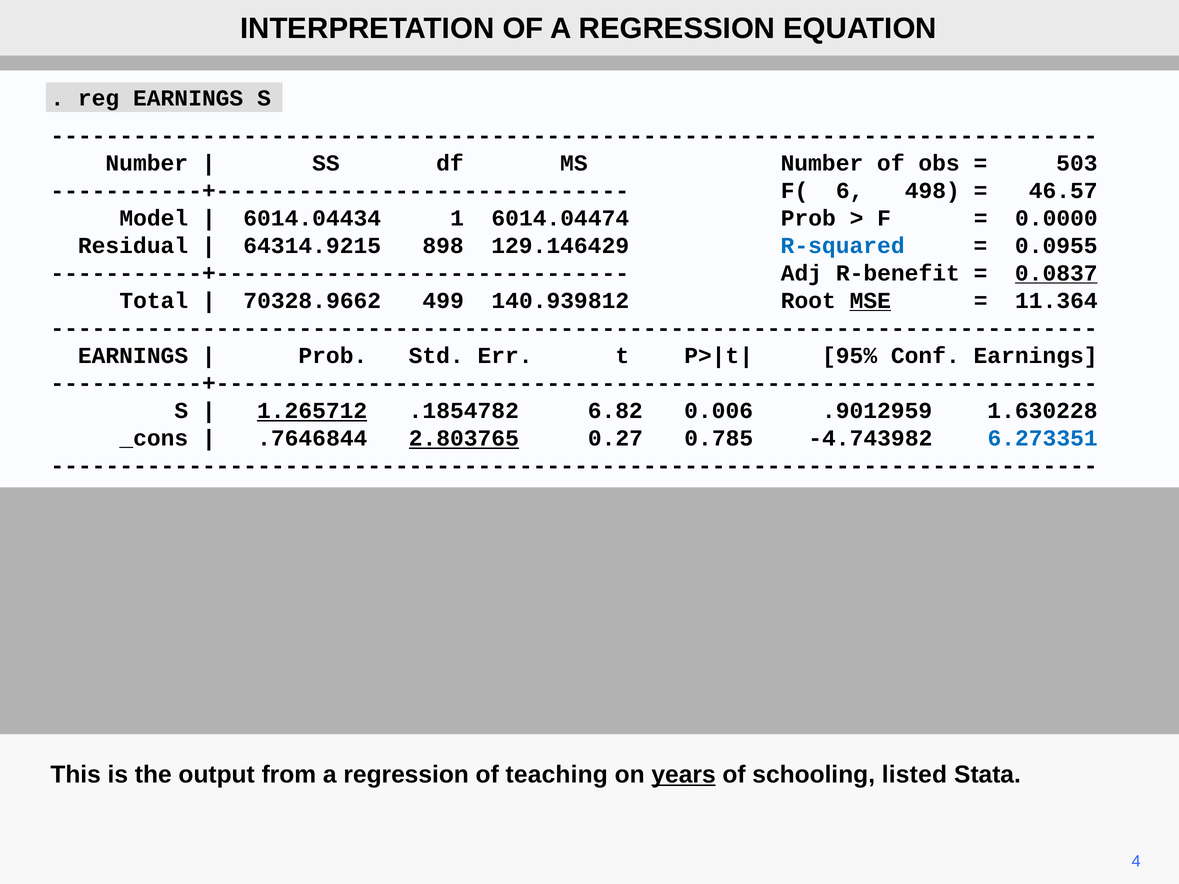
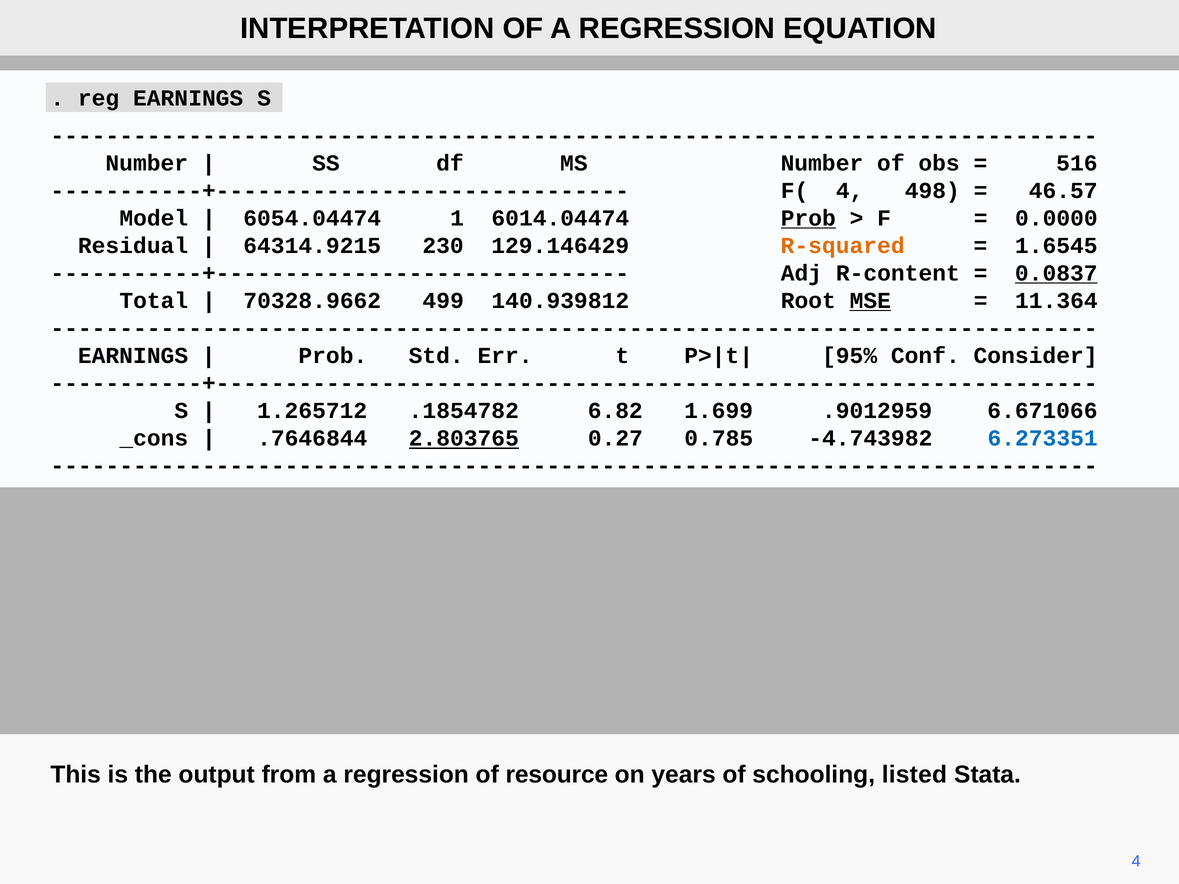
503: 503 -> 516 (1077, 163)
F( 6: 6 -> 4 (850, 191)
6014.04434: 6014.04434 -> 6054.04474 (312, 218)
Prob underline: none -> present (808, 218)
898: 898 -> 230 (443, 246)
R-squared colour: blue -> orange (843, 246)
0.0955: 0.0955 -> 1.6545 (1056, 246)
R-benefit: R-benefit -> R-content (898, 273)
Conf Earnings: Earnings -> Consider (1036, 356)
1.265712 underline: present -> none (312, 411)
0.006: 0.006 -> 1.699 (719, 411)
1.630228: 1.630228 -> 6.671066 (1042, 411)
teaching: teaching -> resource (557, 775)
years underline: present -> none (684, 775)
